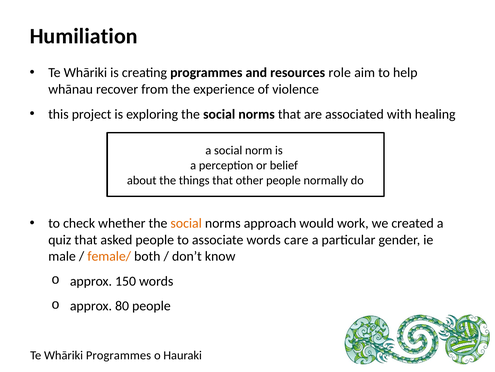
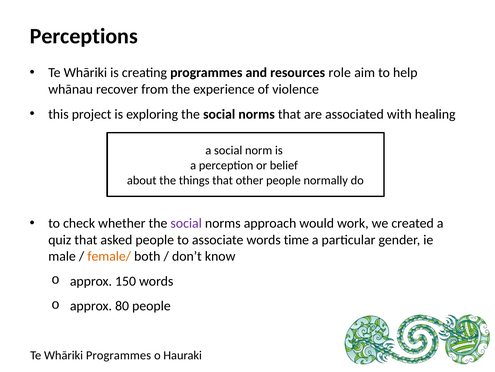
Humiliation: Humiliation -> Perceptions (84, 36)
social colour: orange -> purple (186, 223)
care: care -> time (296, 239)
